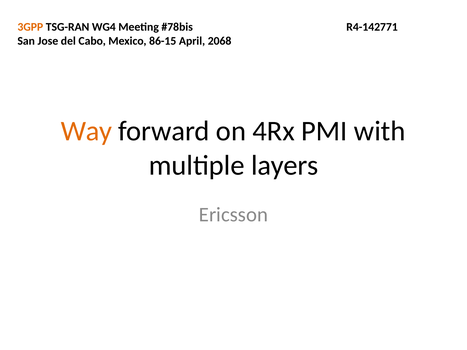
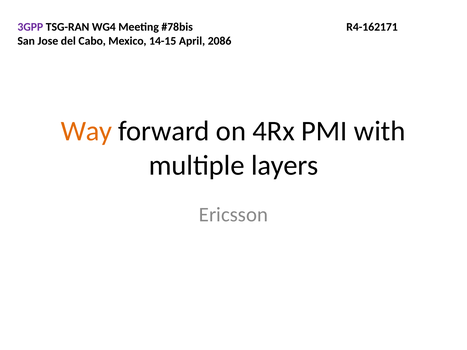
3GPP colour: orange -> purple (30, 27)
R4-142771: R4-142771 -> R4-162171 (372, 27)
86-15: 86-15 -> 14-15 (163, 41)
2068: 2068 -> 2086 (220, 41)
